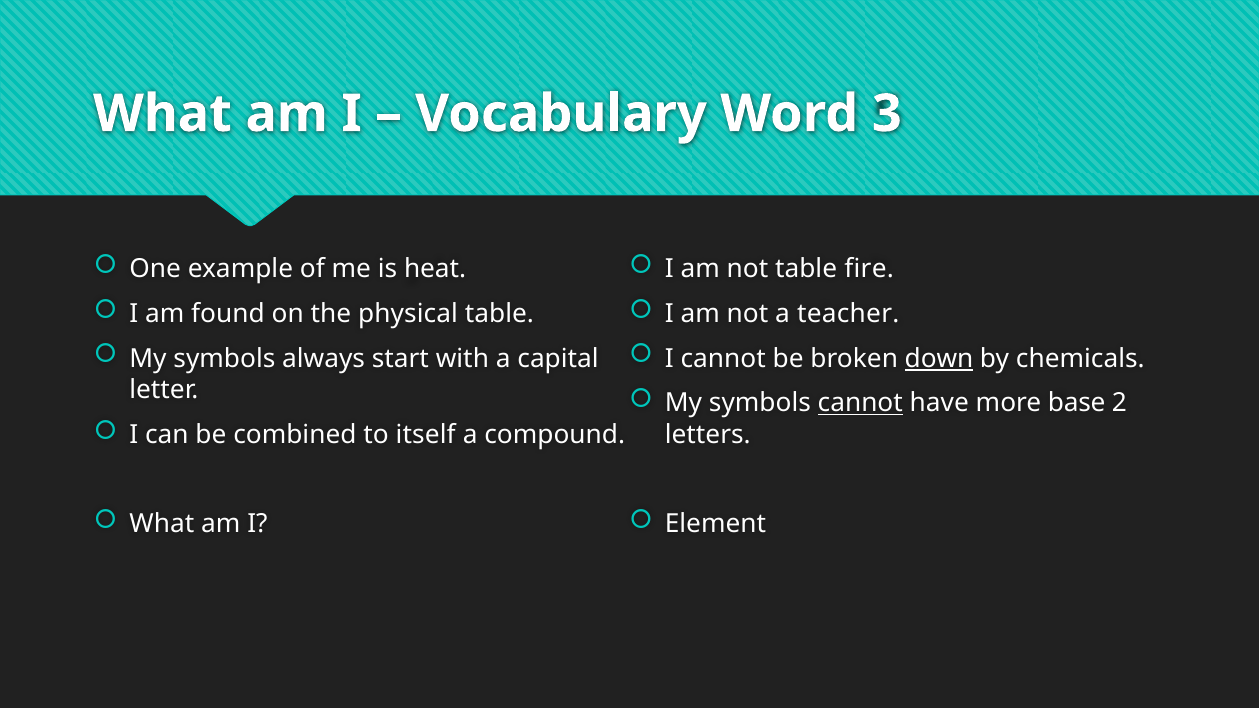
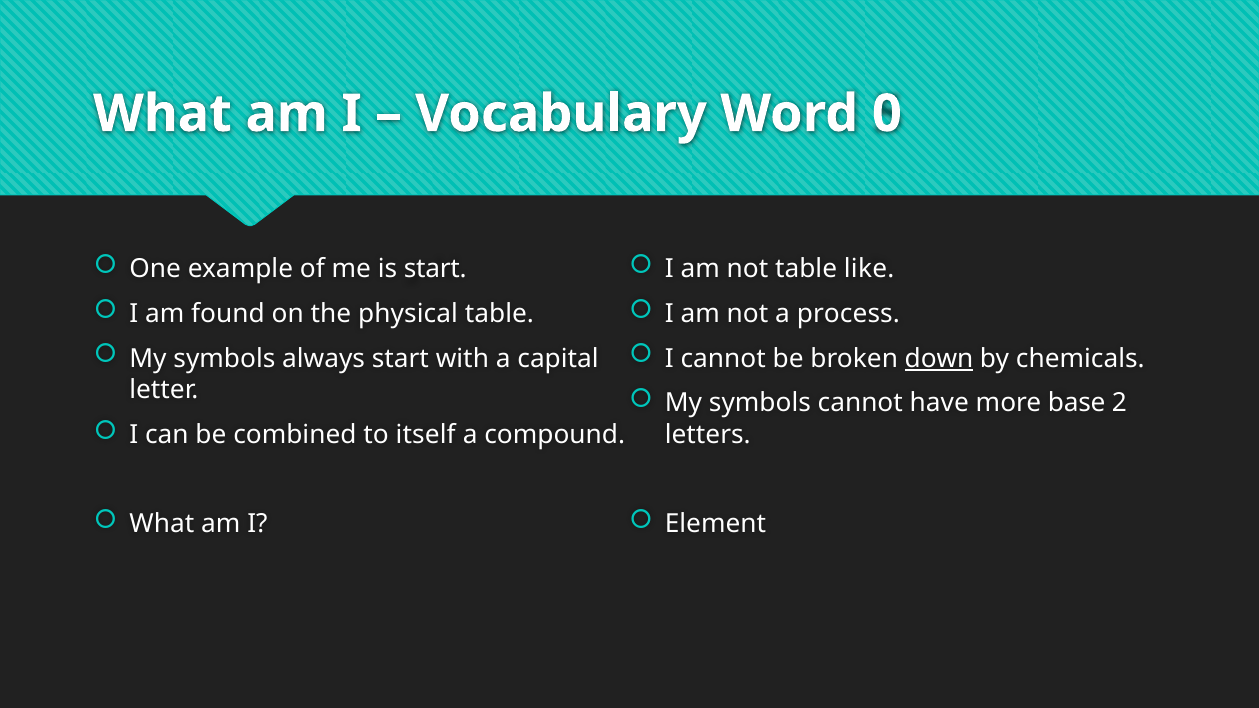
3: 3 -> 0 (887, 114)
is heat: heat -> start (435, 269)
fire: fire -> like (869, 269)
teacher: teacher -> process (848, 314)
cannot underline: present -> none (860, 403)
